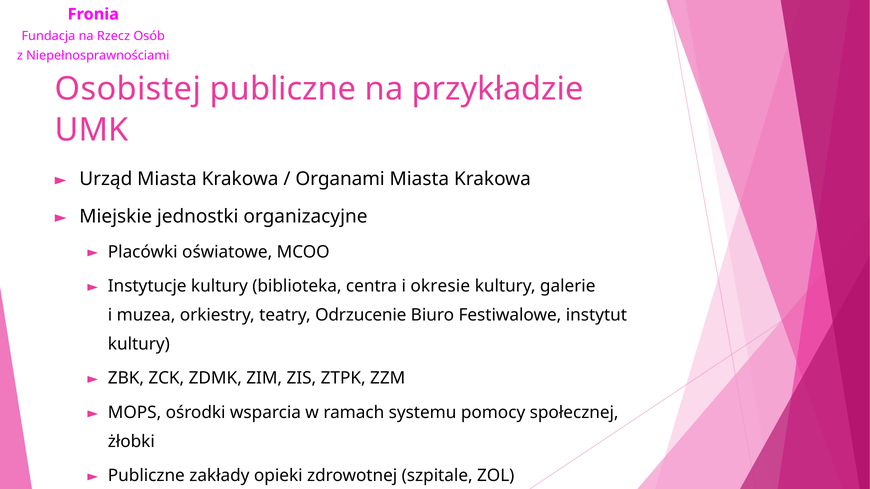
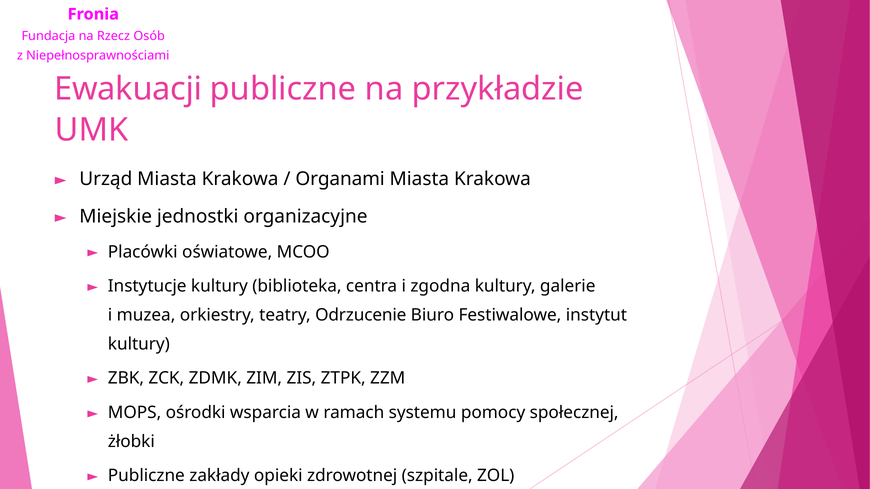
Osobistej: Osobistej -> Ewakuacji (128, 89)
okresie: okresie -> zgodna (440, 286)
